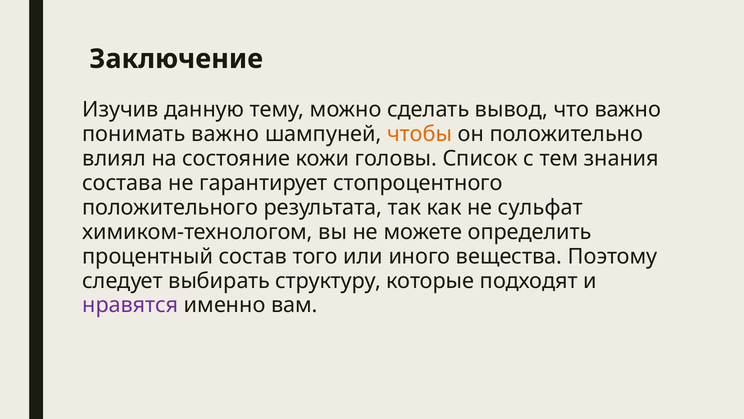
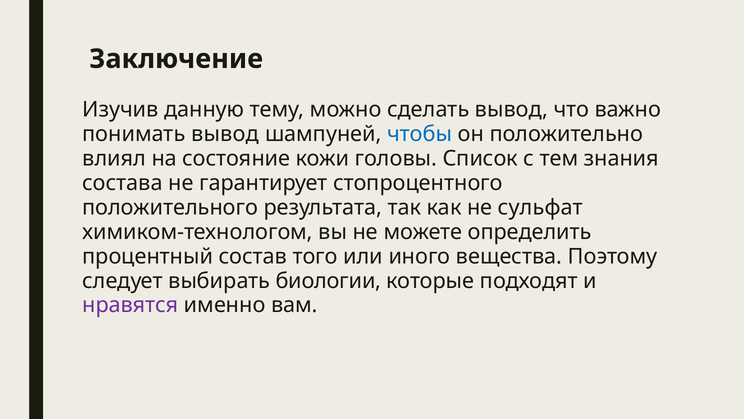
понимать важно: важно -> вывод (225, 134)
чтобы colour: orange -> blue (420, 134)
структуру: структуру -> биологии (328, 281)
